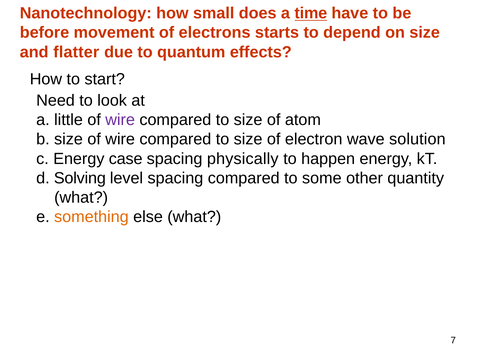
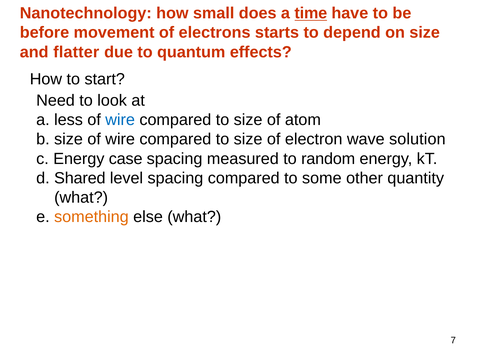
little: little -> less (69, 120)
wire colour: purple -> blue (120, 120)
physically: physically -> measured (243, 159)
happen: happen -> random (328, 159)
Solving: Solving -> Shared (80, 178)
